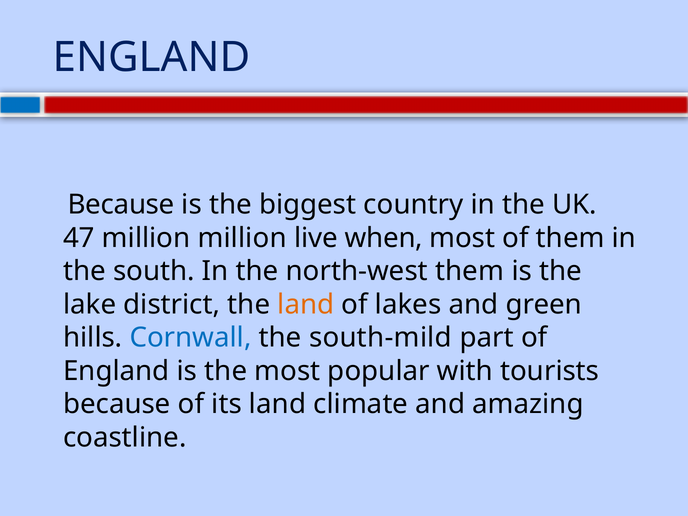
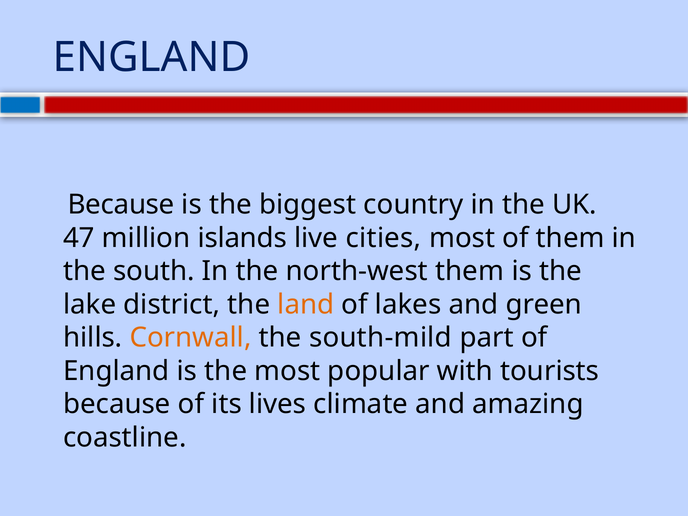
million million: million -> islands (242, 238)
when: when -> cities (384, 238)
Cornwall colour: blue -> orange (191, 338)
its land: land -> lives (278, 404)
